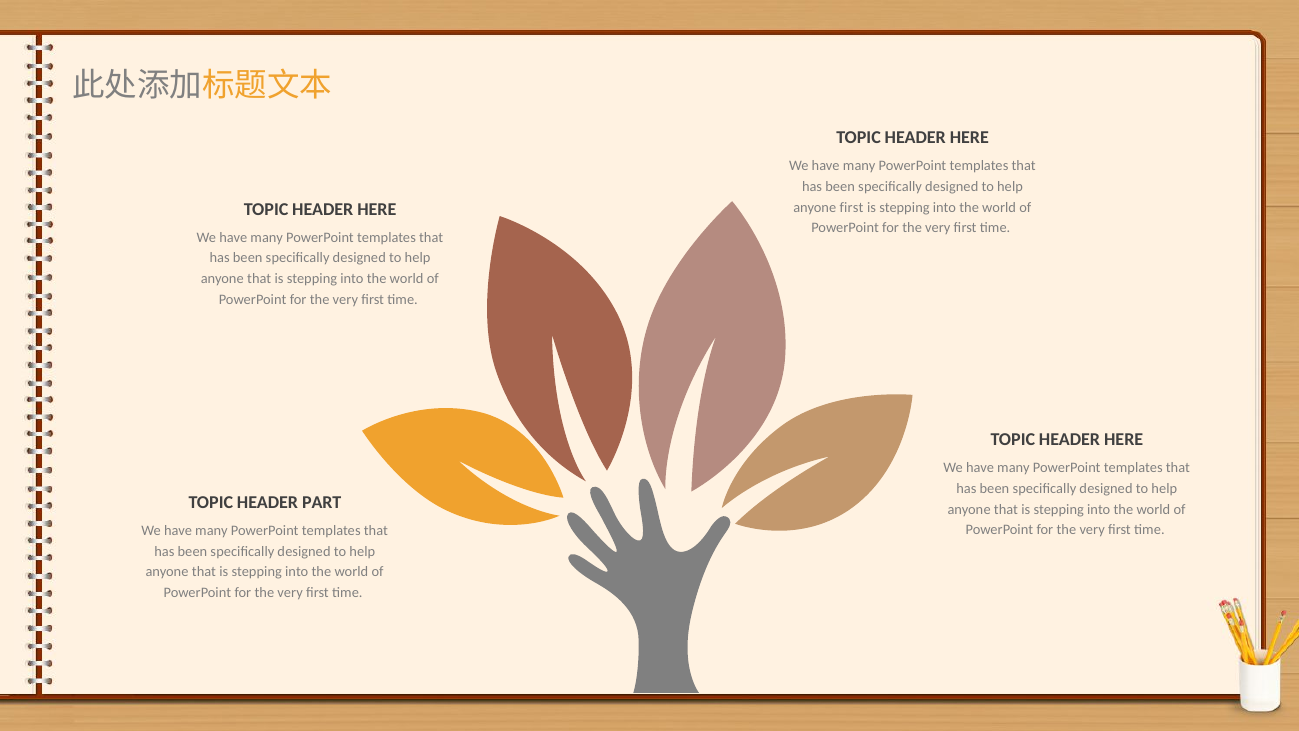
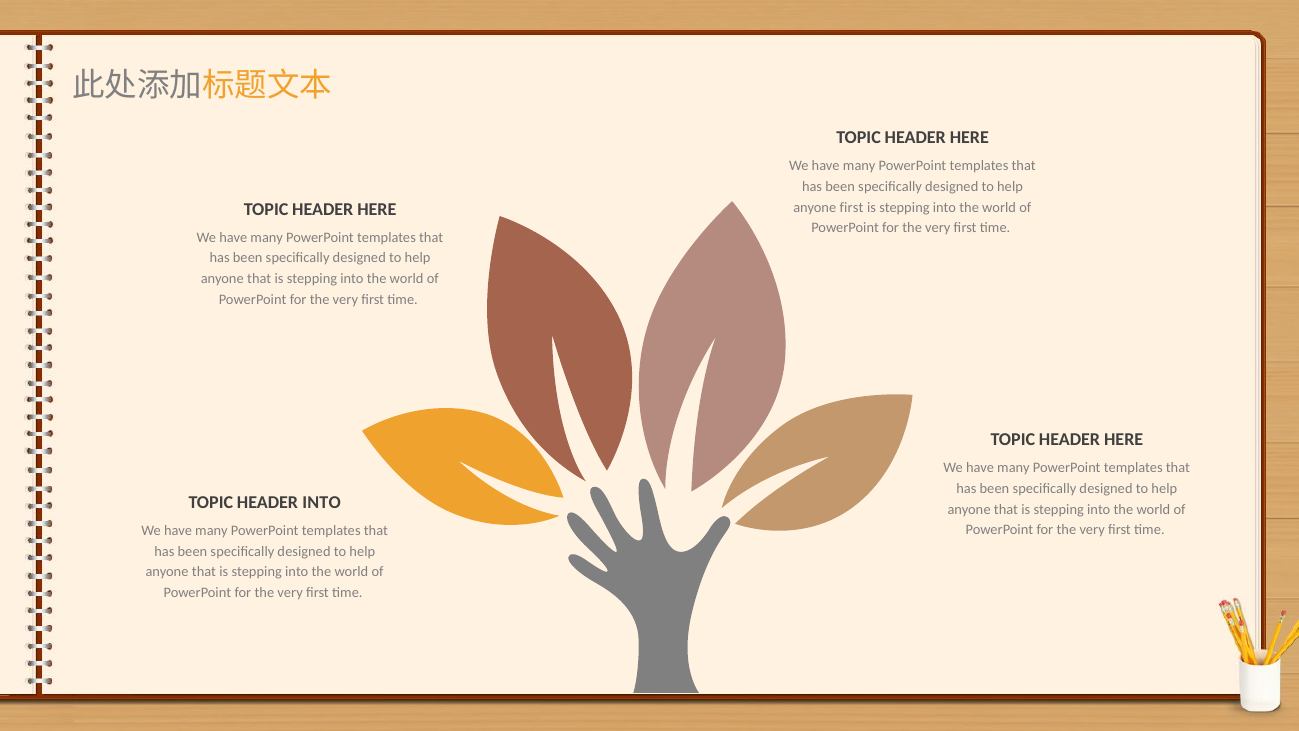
HEADER PART: PART -> INTO (322, 502)
